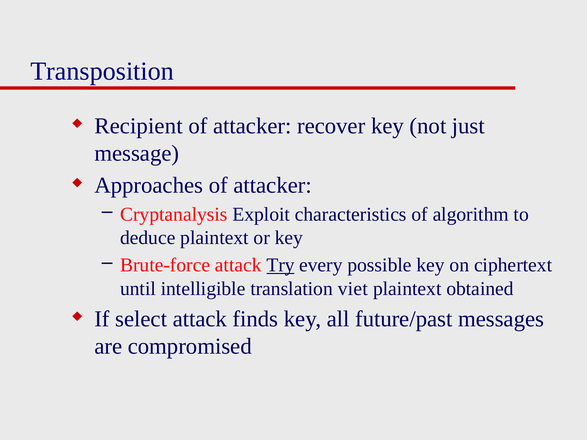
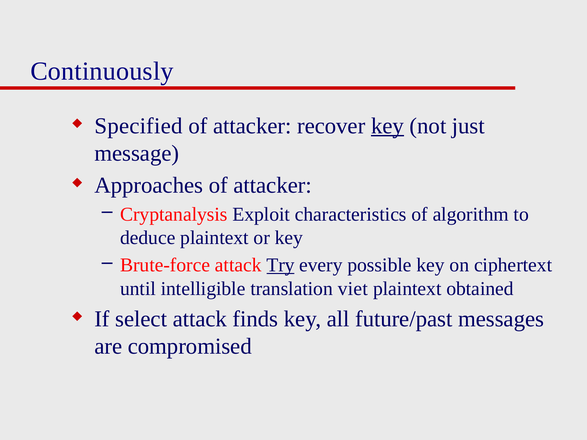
Transposition: Transposition -> Continuously (102, 71)
Recipient: Recipient -> Specified (138, 126)
key underline: none -> present (388, 126)
